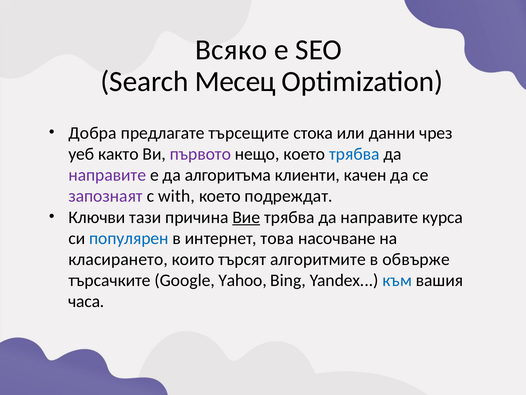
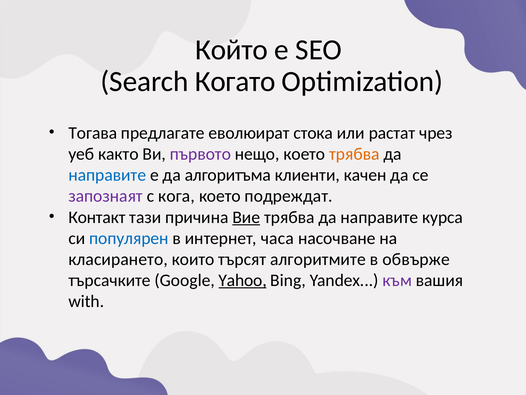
Всяко: Всяко -> Който (231, 50)
Месец: Месец -> Когато (235, 81)
Добра: Добра -> Тогава (93, 133)
търсещите: търсещите -> еволюират (249, 133)
данни: данни -> растат (392, 133)
трябва colour: blue -> orange (354, 154)
направите colour: purple -> blue (107, 175)
with: with -> кога (176, 196)
Ключви: Ключви -> Контакт (97, 217)
това: това -> часа (277, 238)
Yahoo underline: none -> present (243, 280)
към colour: blue -> purple (397, 280)
часа: часа -> with (86, 301)
